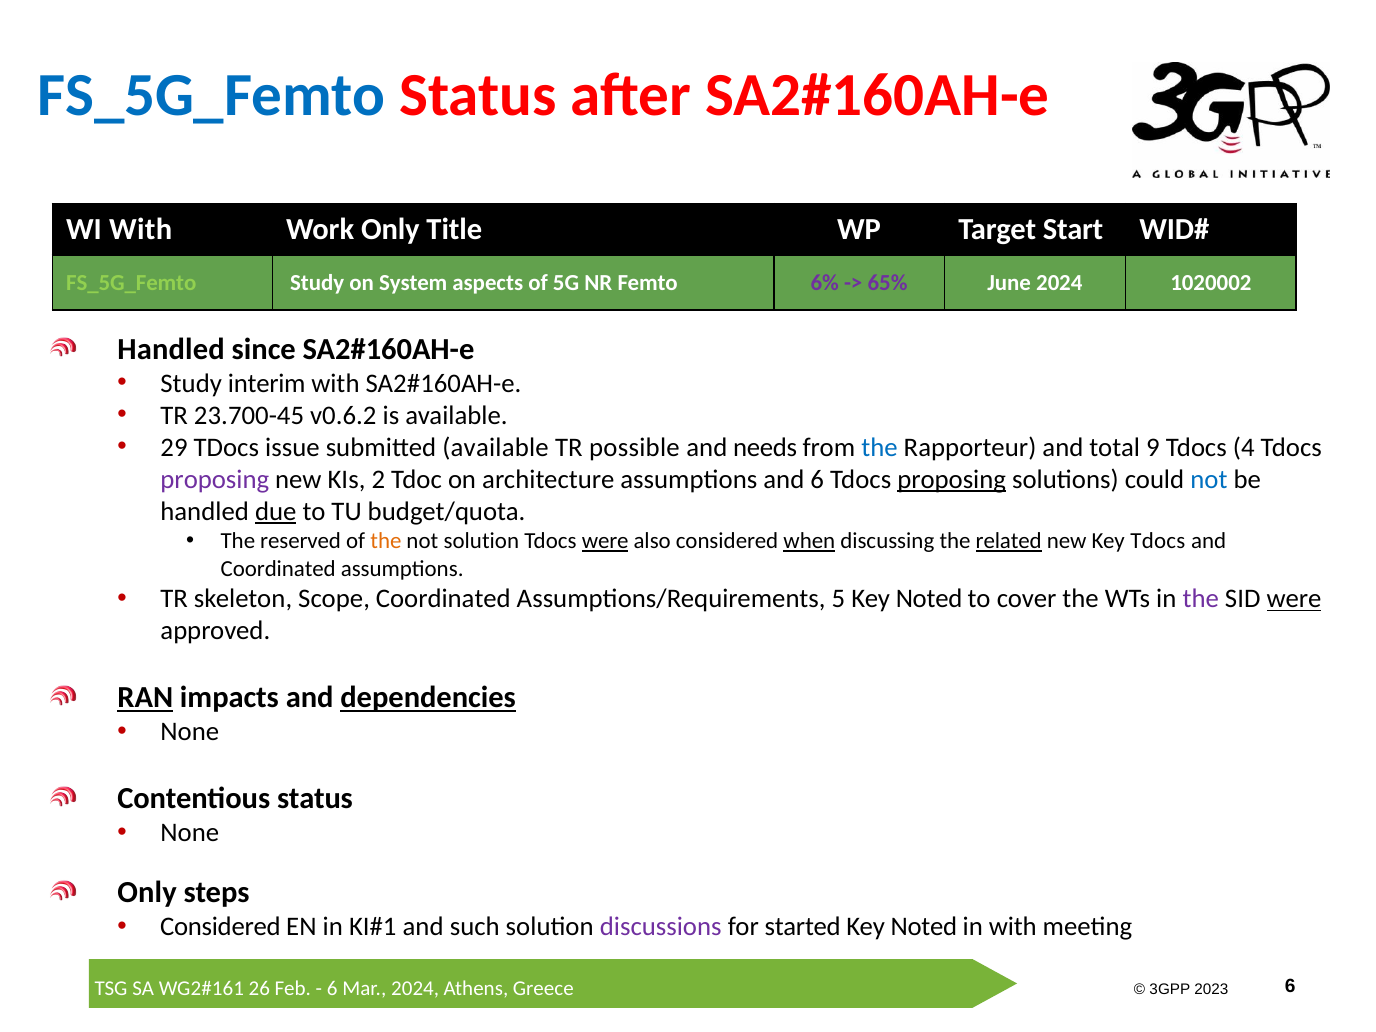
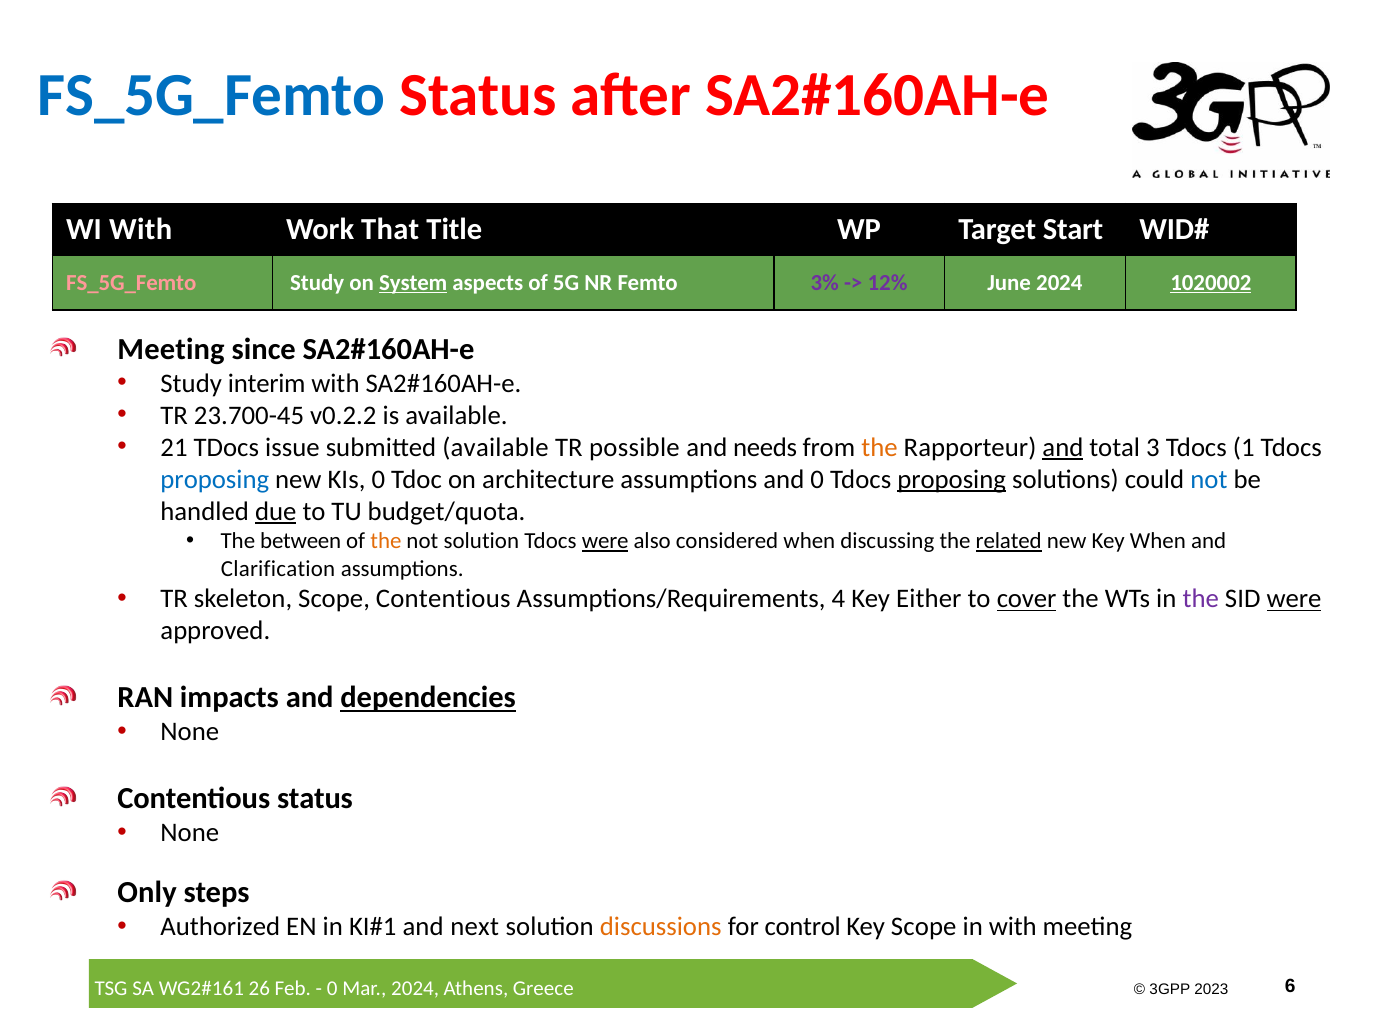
Work Only: Only -> That (390, 230)
FS_5G_Femto colour: light green -> pink (131, 283)
System underline: none -> present (413, 283)
6%: 6% -> 3% (825, 283)
65%: 65% -> 12% (888, 283)
1020002 underline: none -> present (1211, 283)
Handled: Handled -> Meeting (171, 349)
v0.6.2: v0.6.2 -> v0.2.2 (343, 415)
29: 29 -> 21 (174, 447)
the colour: blue -> orange (880, 447)
and underline: none -> present (1063, 447)
9: 9 -> 3 (1153, 447)
4: 4 -> 1 (1244, 447)
proposing colour: purple -> blue (215, 480)
KIs 2: 2 -> 0 (378, 480)
and 6: 6 -> 0 (817, 480)
reserved: reserved -> between (301, 541)
when underline: present -> none (809, 541)
Key Tdocs: Tdocs -> When (1158, 541)
Coordinated: Coordinated -> Clarification (278, 569)
Scope Coordinated: Coordinated -> Contentious (443, 599)
5: 5 -> 4 (838, 599)
Noted: Noted -> Either (929, 599)
cover underline: none -> present (1027, 599)
RAN underline: present -> none (145, 698)
Considered: Considered -> Authorized (220, 927)
such: such -> next (475, 927)
discussions colour: purple -> orange (661, 927)
started: started -> control (803, 927)
Noted: Noted -> Scope (924, 927)
6: 6 -> 0 (332, 988)
